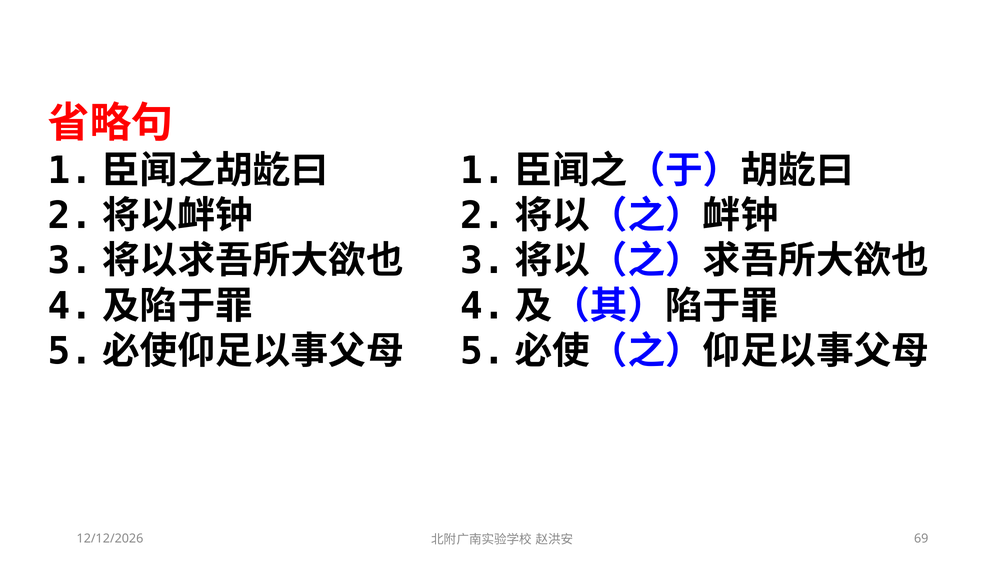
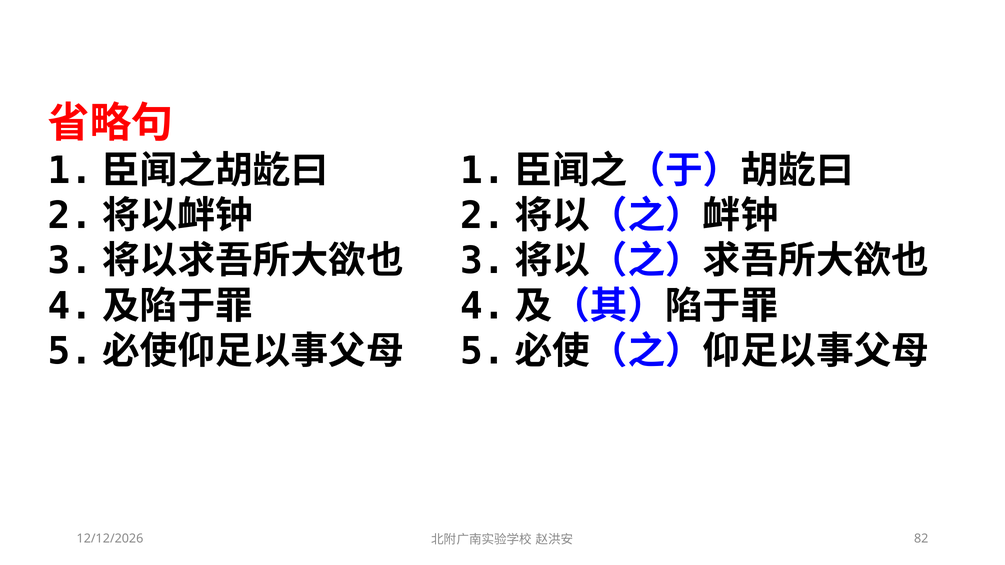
69: 69 -> 82 (921, 539)
